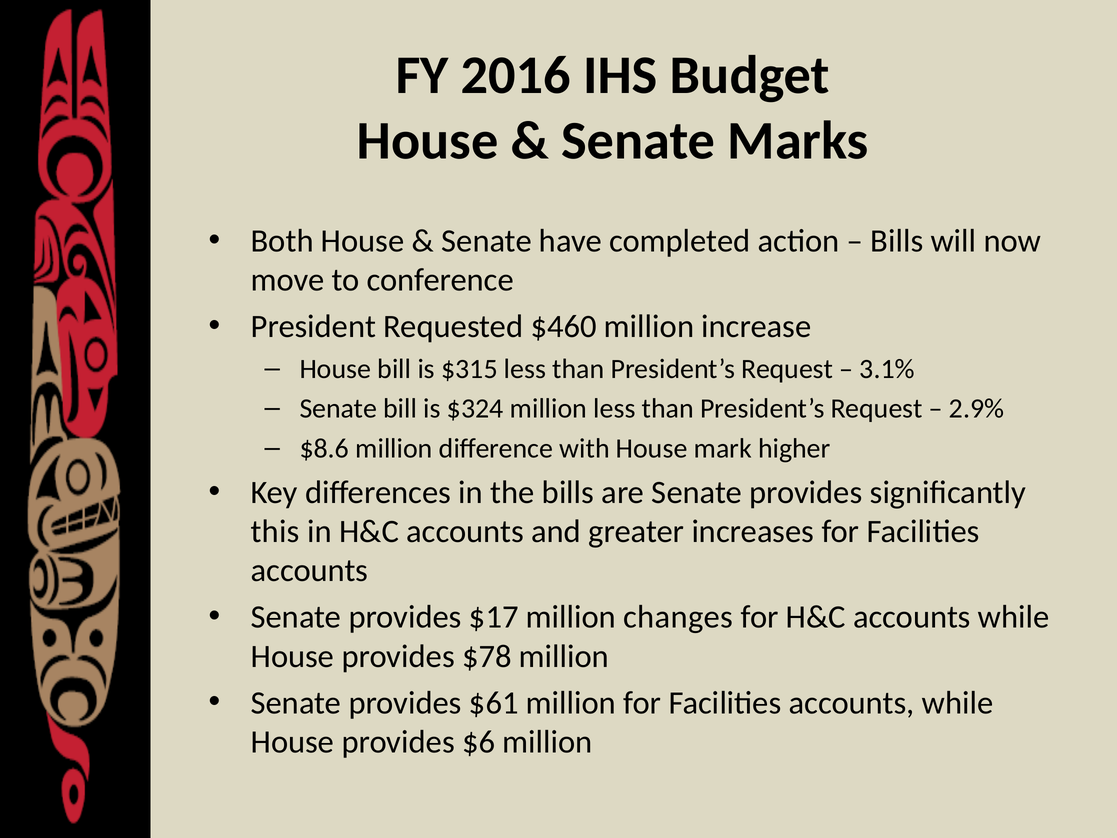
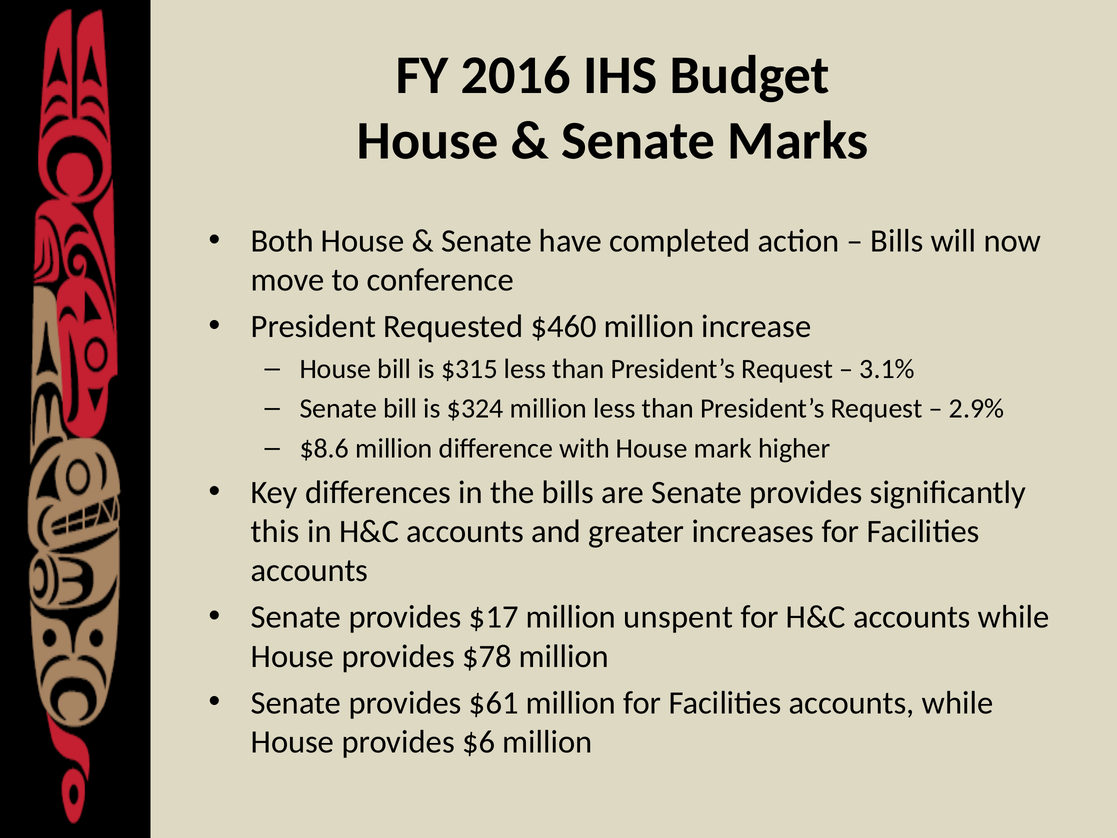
changes: changes -> unspent (678, 617)
